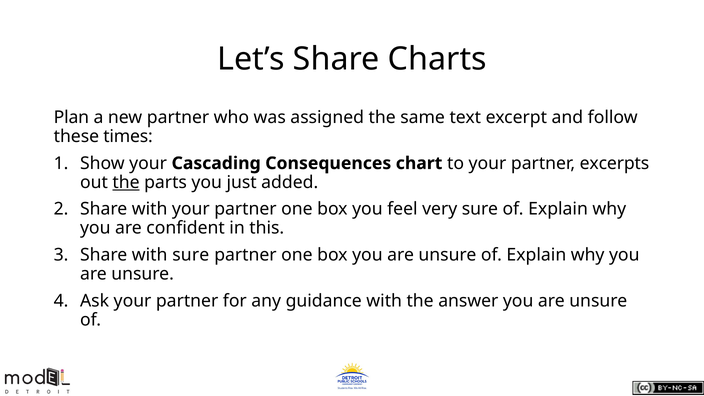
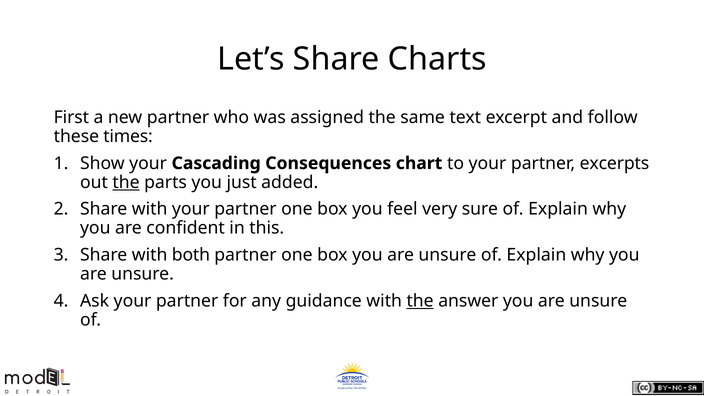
Plan: Plan -> First (71, 117)
with sure: sure -> both (191, 255)
the underline: none -> present (420, 301)
